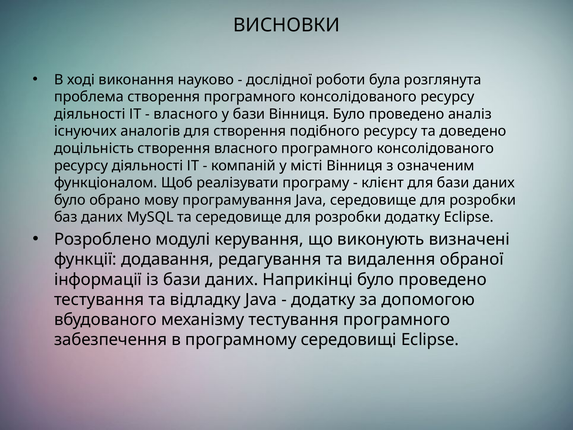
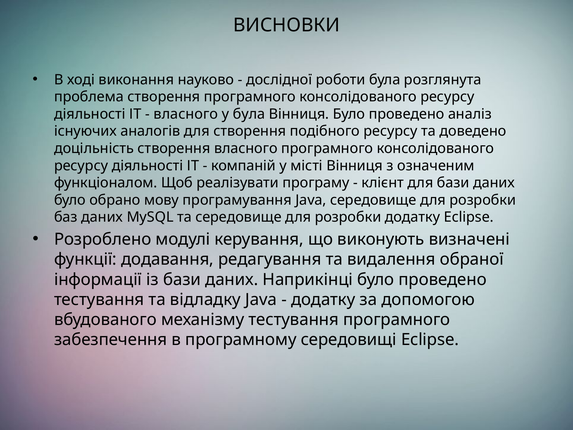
у бази: бази -> була (249, 114)
